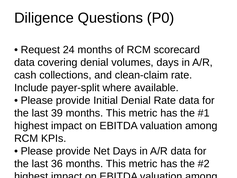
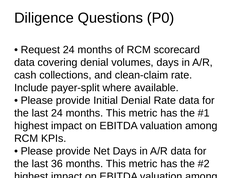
last 39: 39 -> 24 (57, 113)
